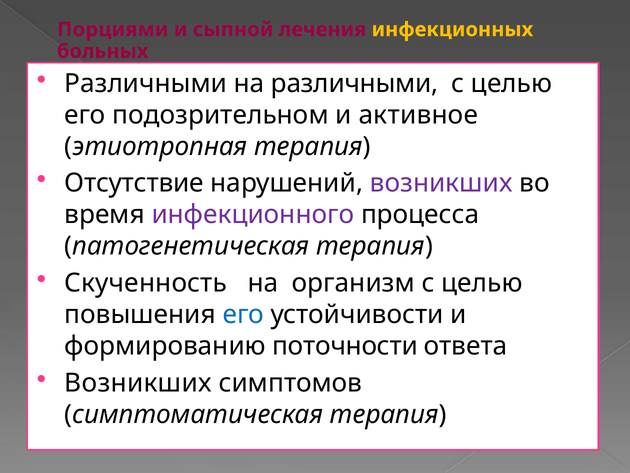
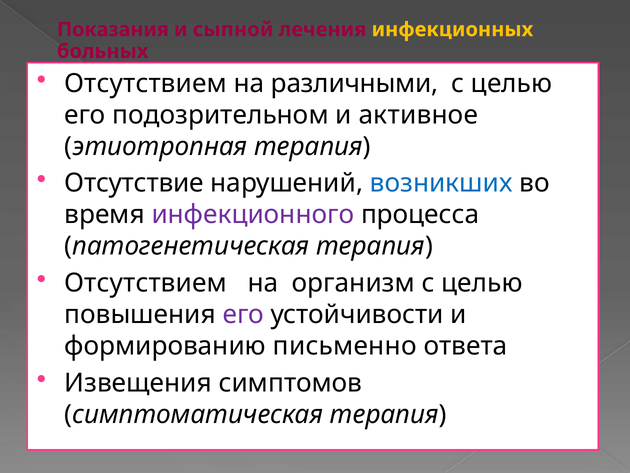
Порциями: Порциями -> Показания (113, 30)
Различными: Различными -> Отсутствием (146, 83)
возникших colour: purple -> blue (441, 183)
Скученность: Скученность -> Отсутствием (146, 283)
его colour: blue -> purple (243, 314)
поточности: поточности -> письменно (345, 346)
Возникших: Возникших -> Извещения (138, 383)
